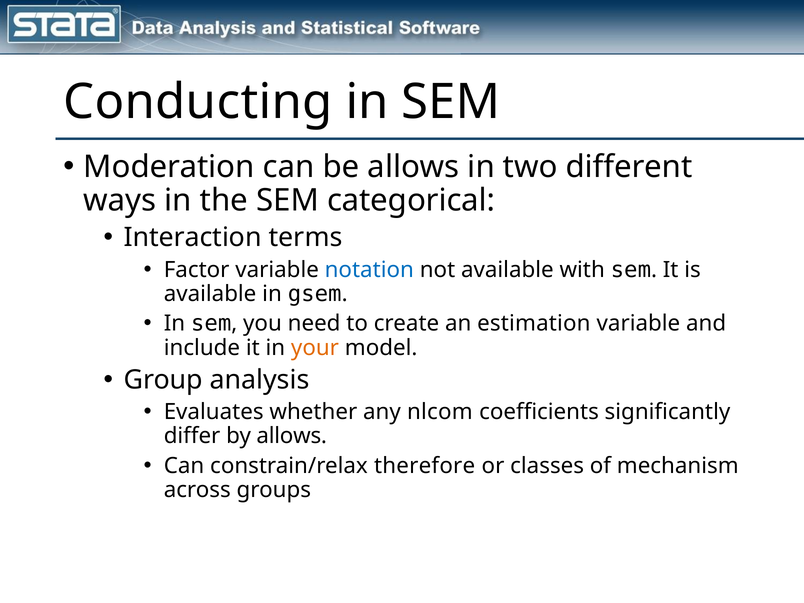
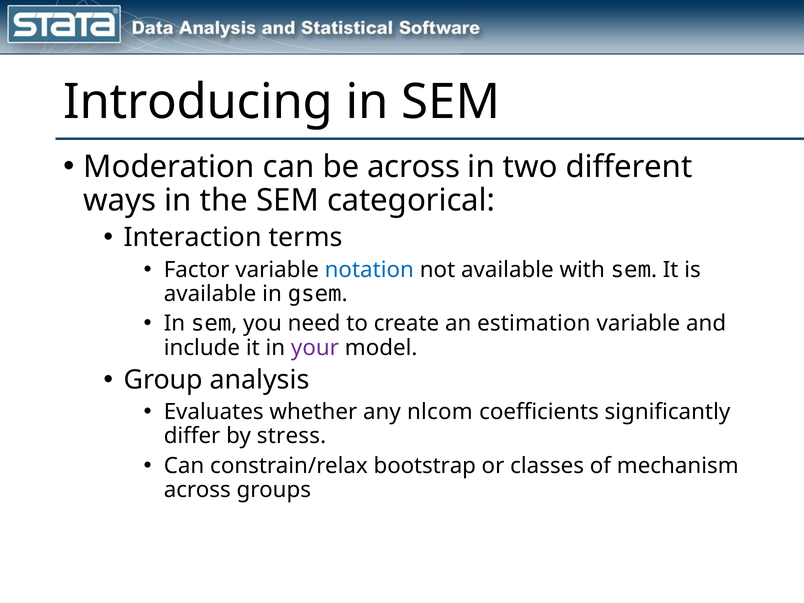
Conducting: Conducting -> Introducing (198, 102)
be allows: allows -> across (414, 167)
your colour: orange -> purple (315, 348)
by allows: allows -> stress (292, 436)
therefore: therefore -> bootstrap (425, 466)
